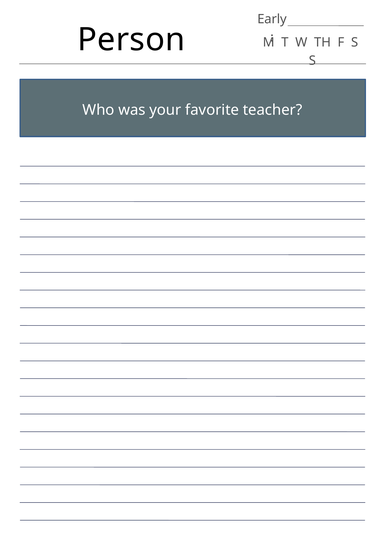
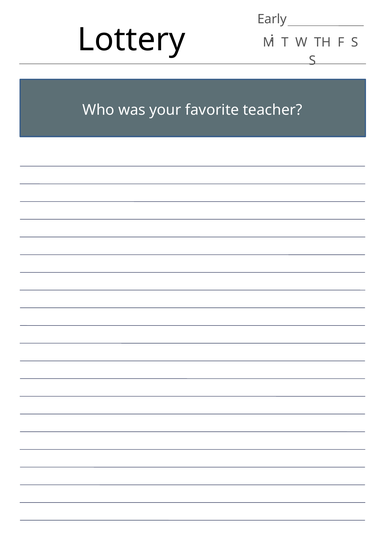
Person: Person -> Lottery (131, 40)
